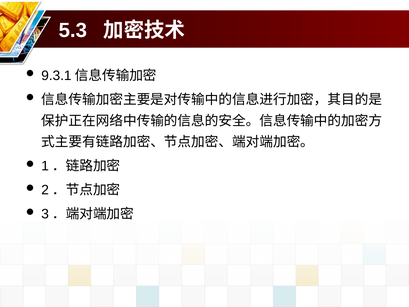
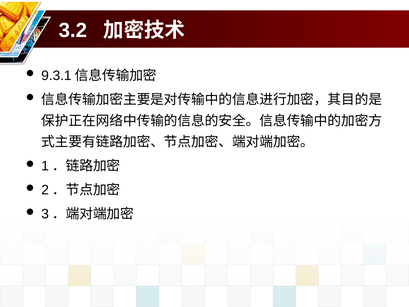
5.3: 5.3 -> 3.2 (73, 30)
